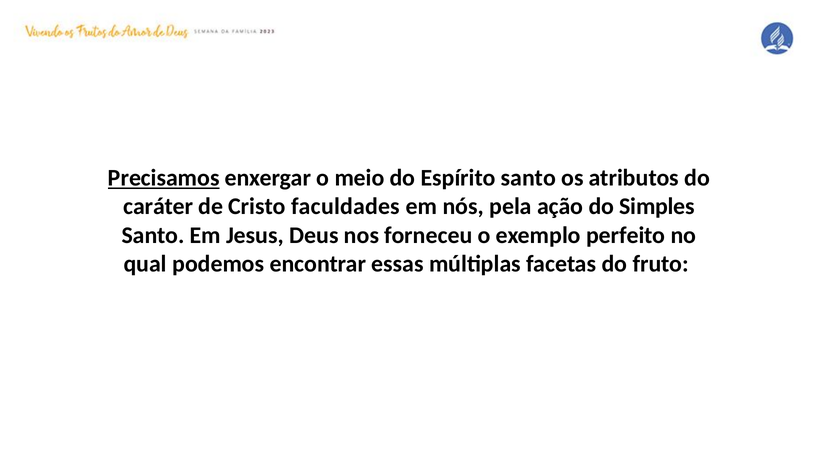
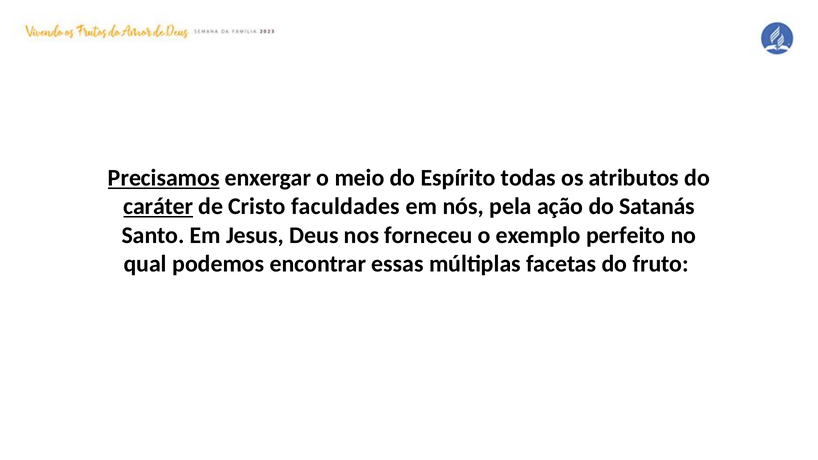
Espírito santo: santo -> todas (528, 178)
caráter underline: none -> present (158, 207)
Simples: Simples -> Satanás (657, 207)
